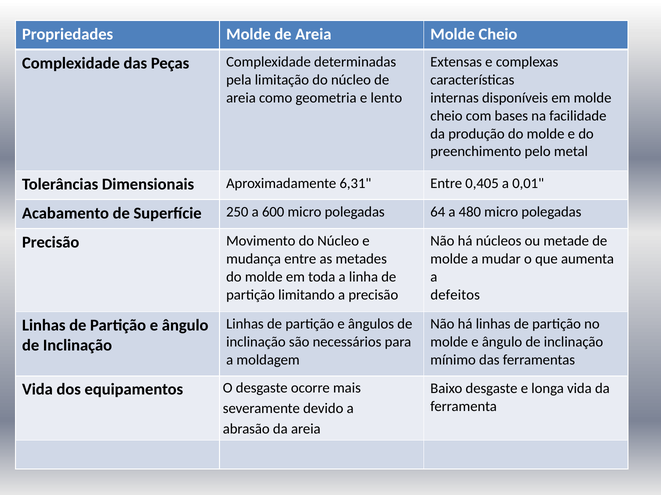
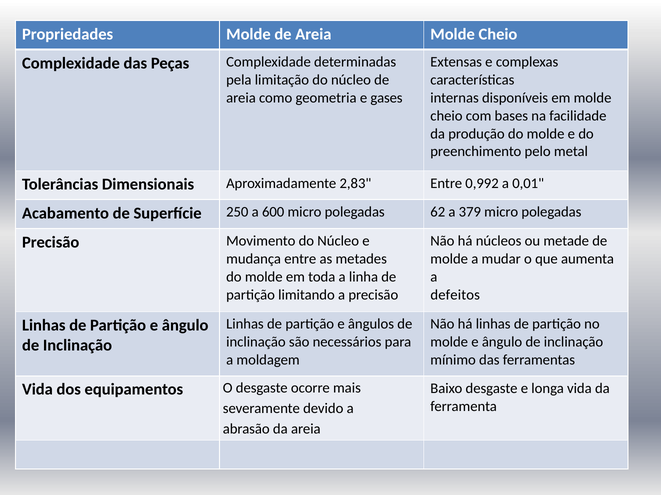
lento: lento -> gases (386, 98)
6,31: 6,31 -> 2,83 (355, 183)
0,405: 0,405 -> 0,992 (482, 183)
64: 64 -> 62 (438, 212)
480: 480 -> 379 (470, 212)
